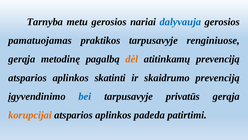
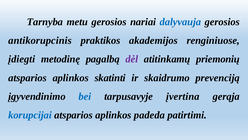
pamatuojamas: pamatuojamas -> antikorupcinis (40, 40)
praktikos tarpusavyje: tarpusavyje -> akademijos (153, 40)
gerąja: gerąja -> įdiegti (22, 59)
dėl colour: orange -> purple (132, 59)
atitinkamų prevenciją: prevenciją -> priemonių (218, 59)
privatūs: privatūs -> įvertina (183, 96)
korupcijai colour: orange -> blue (30, 115)
